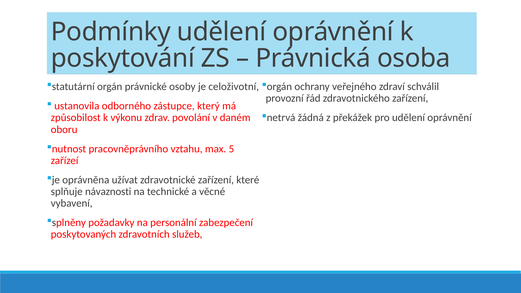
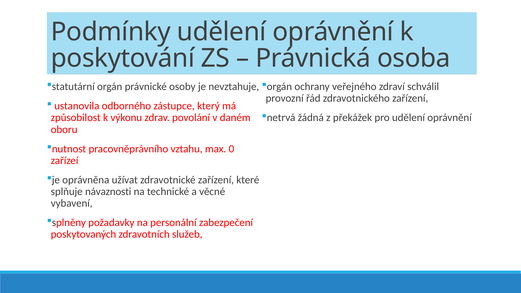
celoživotní: celoživotní -> nevztahuje (234, 87)
5: 5 -> 0 (231, 149)
